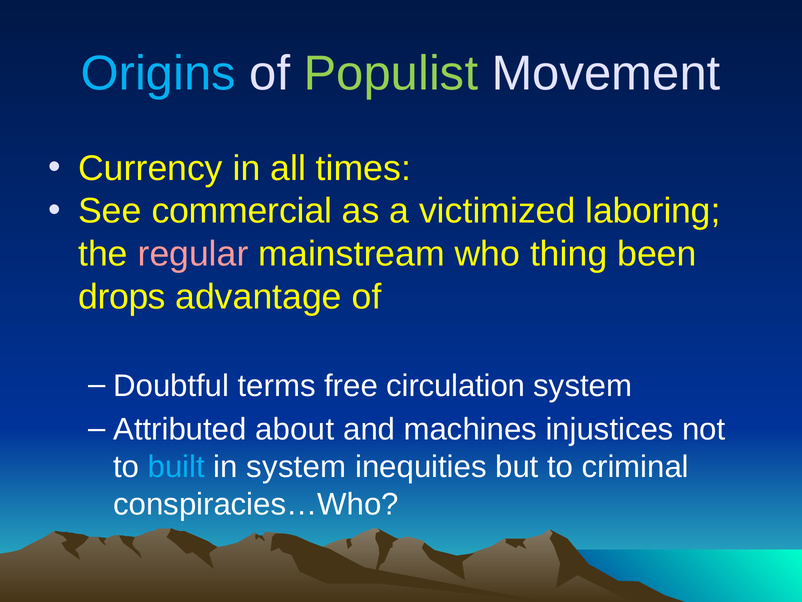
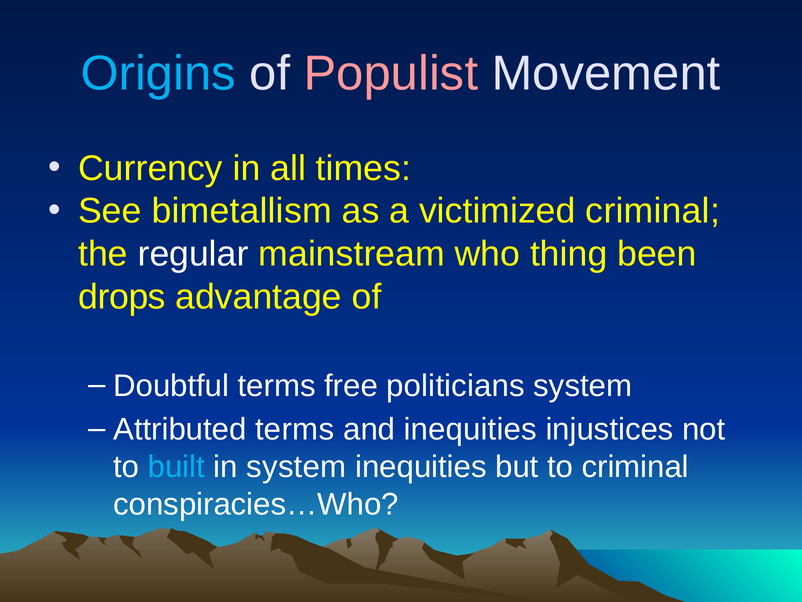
Populist colour: light green -> pink (391, 74)
commercial: commercial -> bimetallism (242, 211)
victimized laboring: laboring -> criminal (653, 211)
regular colour: pink -> white (193, 254)
circulation: circulation -> politicians (456, 385)
Attributed about: about -> terms (295, 429)
and machines: machines -> inequities (470, 429)
